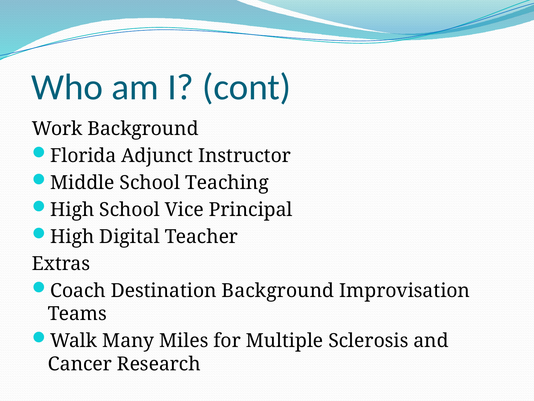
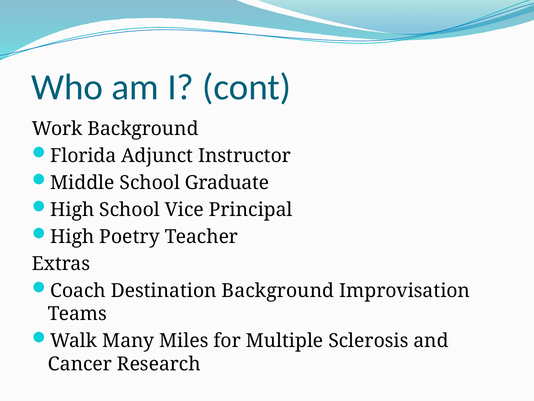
Teaching: Teaching -> Graduate (227, 183)
Digital: Digital -> Poetry (130, 236)
